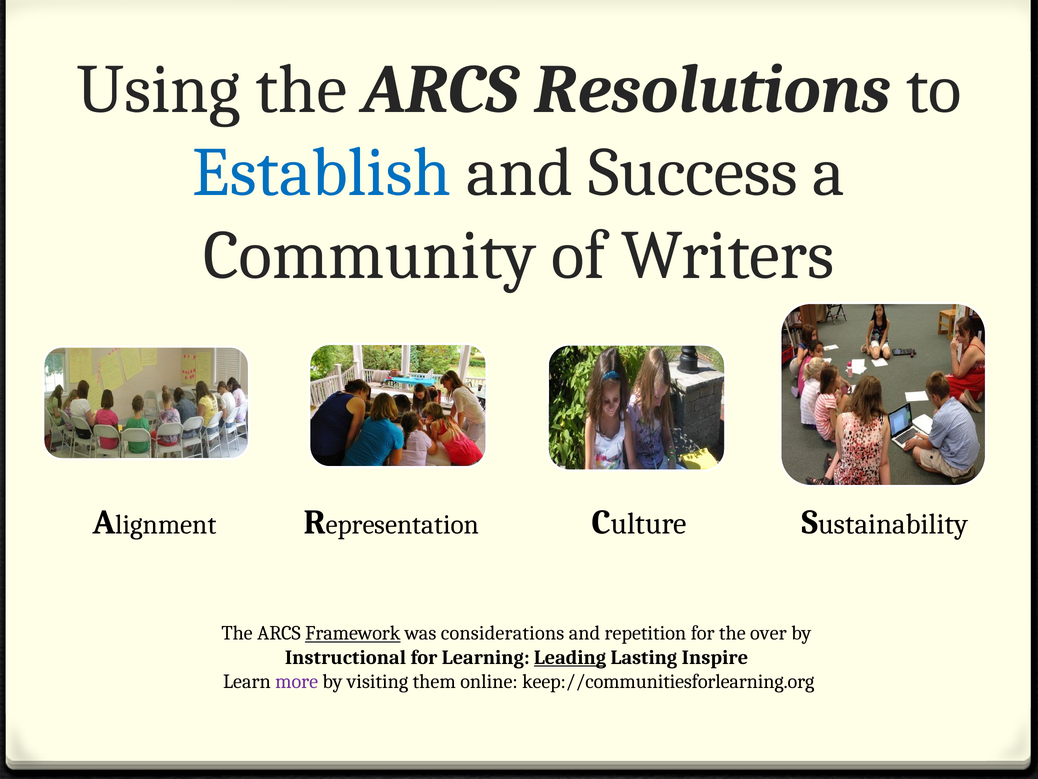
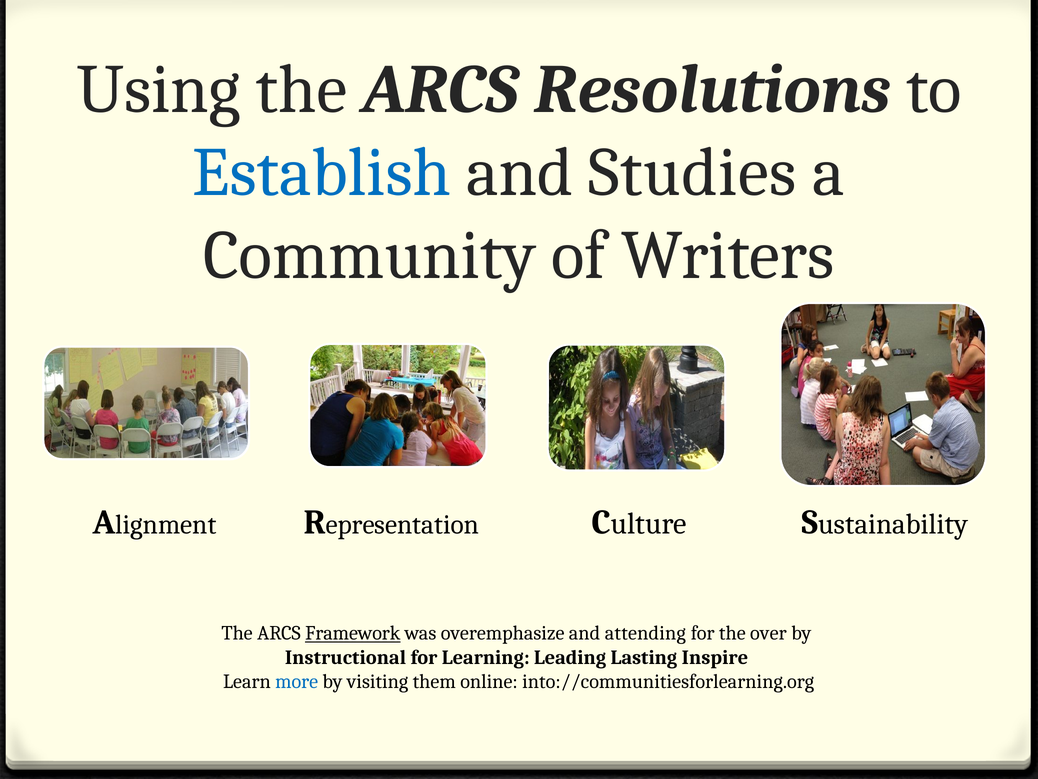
Success: Success -> Studies (692, 172)
considerations: considerations -> overemphasize (503, 633)
repetition: repetition -> attending (645, 633)
Leading underline: present -> none (570, 657)
more colour: purple -> blue (297, 681)
keep://communitiesforlearning.org: keep://communitiesforlearning.org -> into://communitiesforlearning.org (668, 681)
